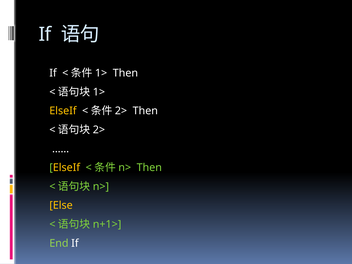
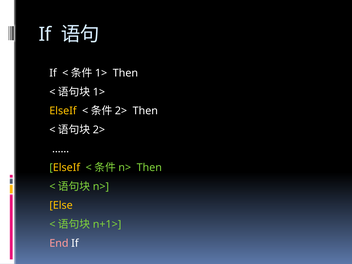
End colour: light green -> pink (59, 243)
